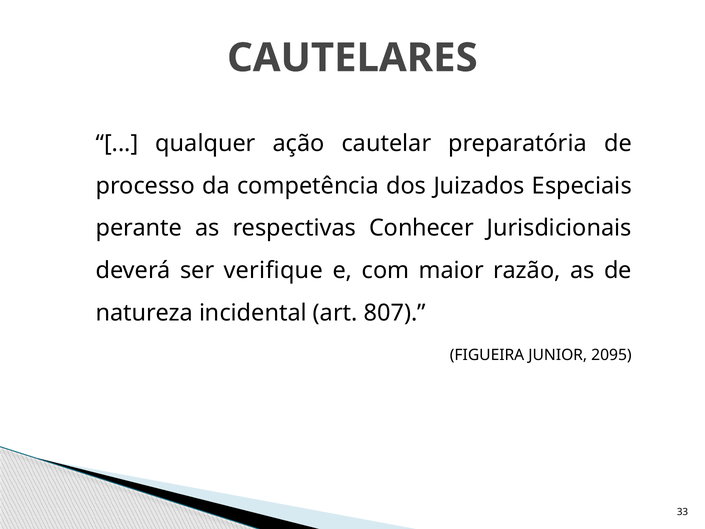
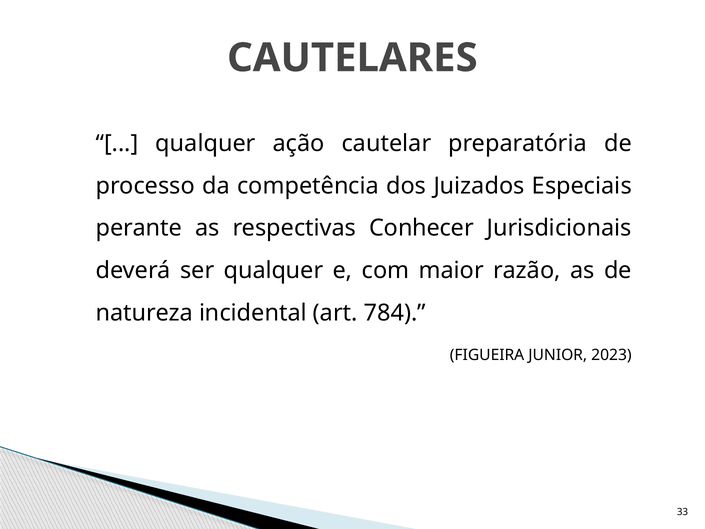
ser verifique: verifique -> qualquer (274, 270)
807: 807 -> 784 (395, 313)
2095: 2095 -> 2023 (611, 355)
